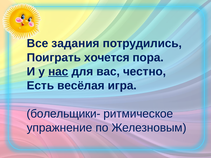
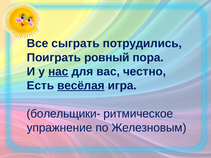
задания: задания -> сыграть (76, 44)
хочется: хочется -> ровный (107, 58)
весёлая underline: none -> present (81, 86)
